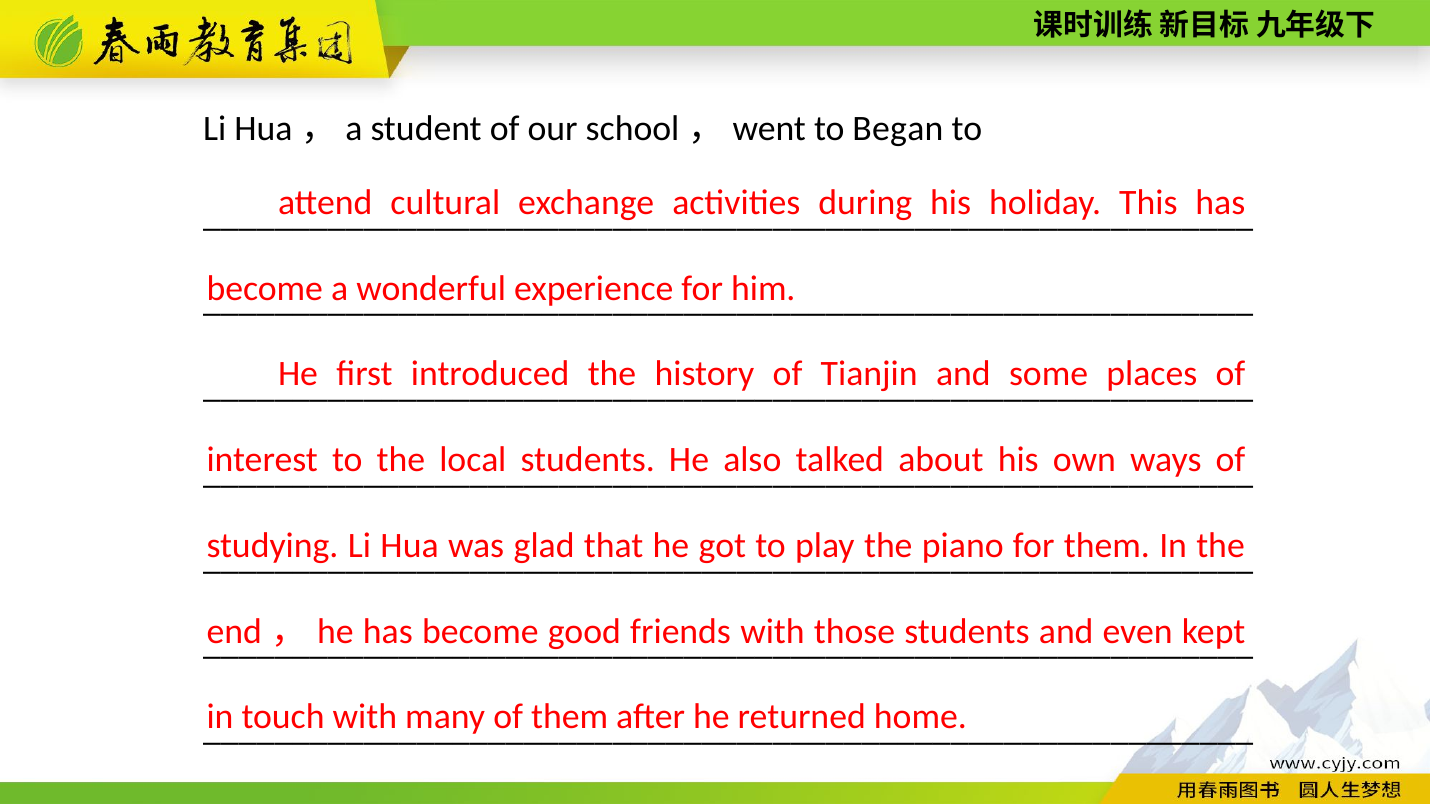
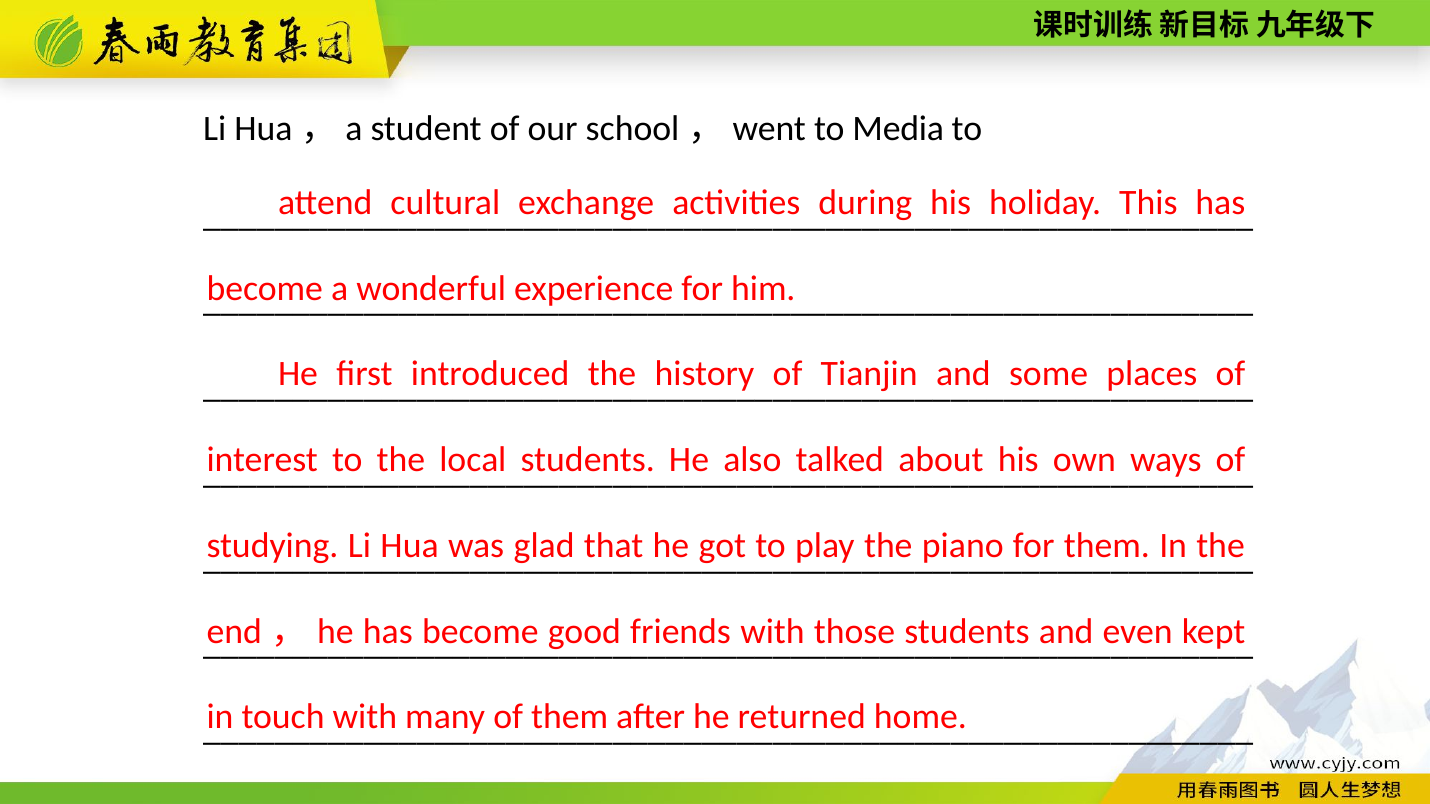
Began: Began -> Media (898, 129)
